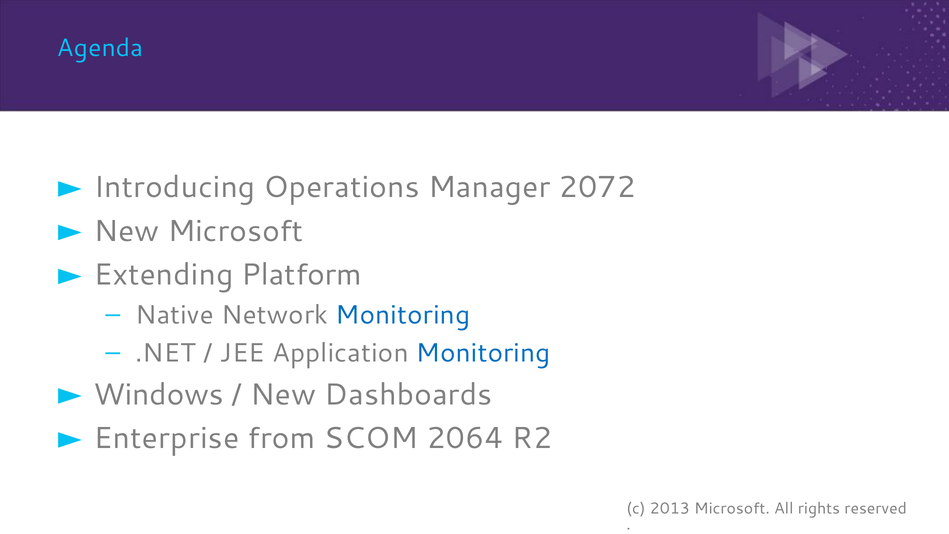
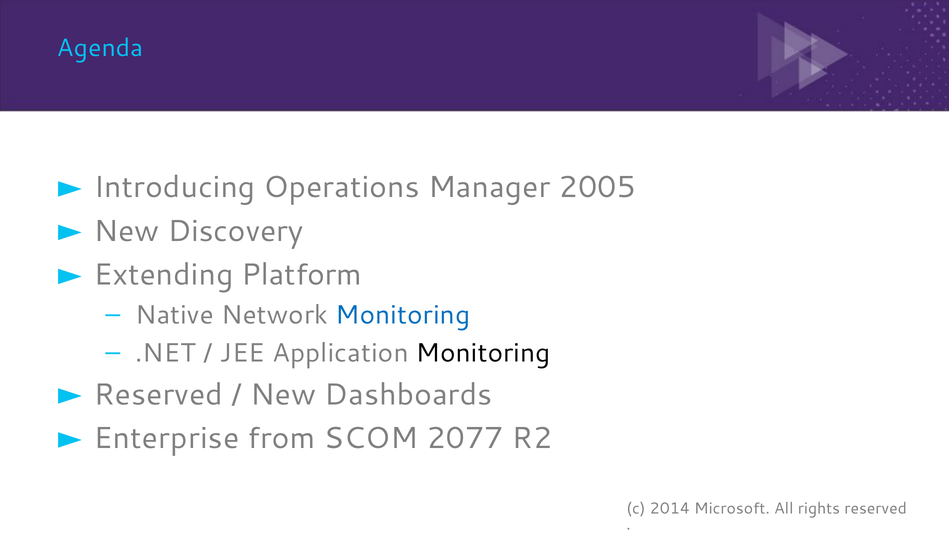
2072: 2072 -> 2005 (597, 187)
New Microsoft: Microsoft -> Discovery (236, 231)
Monitoring colour: blue -> black (483, 353)
Windows: Windows -> Reserved (158, 394)
2064: 2064 -> 2077 (465, 438)
2013: 2013 -> 2014 (670, 508)
